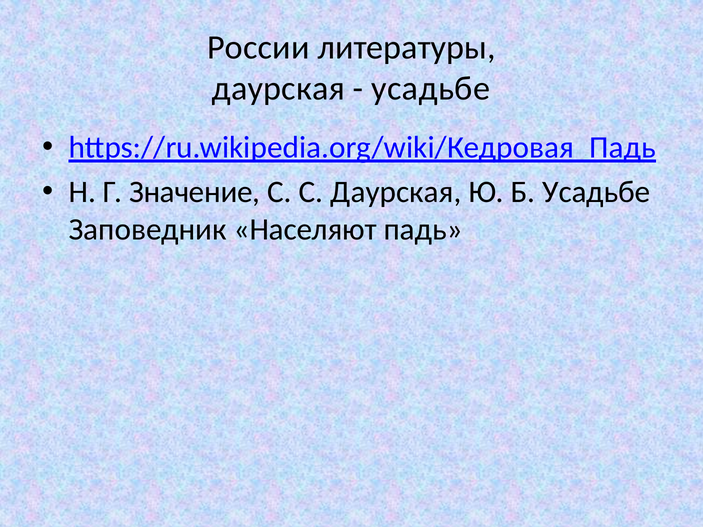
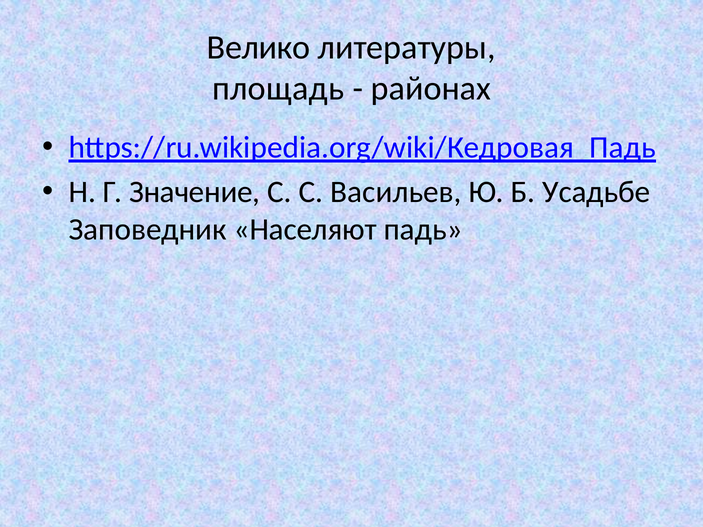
России: России -> Велико (259, 48)
даурская: даурская -> площадь (278, 89)
усадьбе: усадьбе -> районах (431, 89)
С Даурская: Даурская -> Васильев (396, 192)
